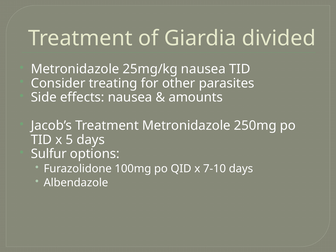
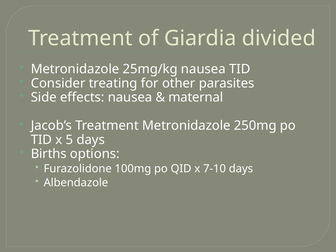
amounts: amounts -> maternal (196, 97)
Sulfur: Sulfur -> Births (49, 154)
